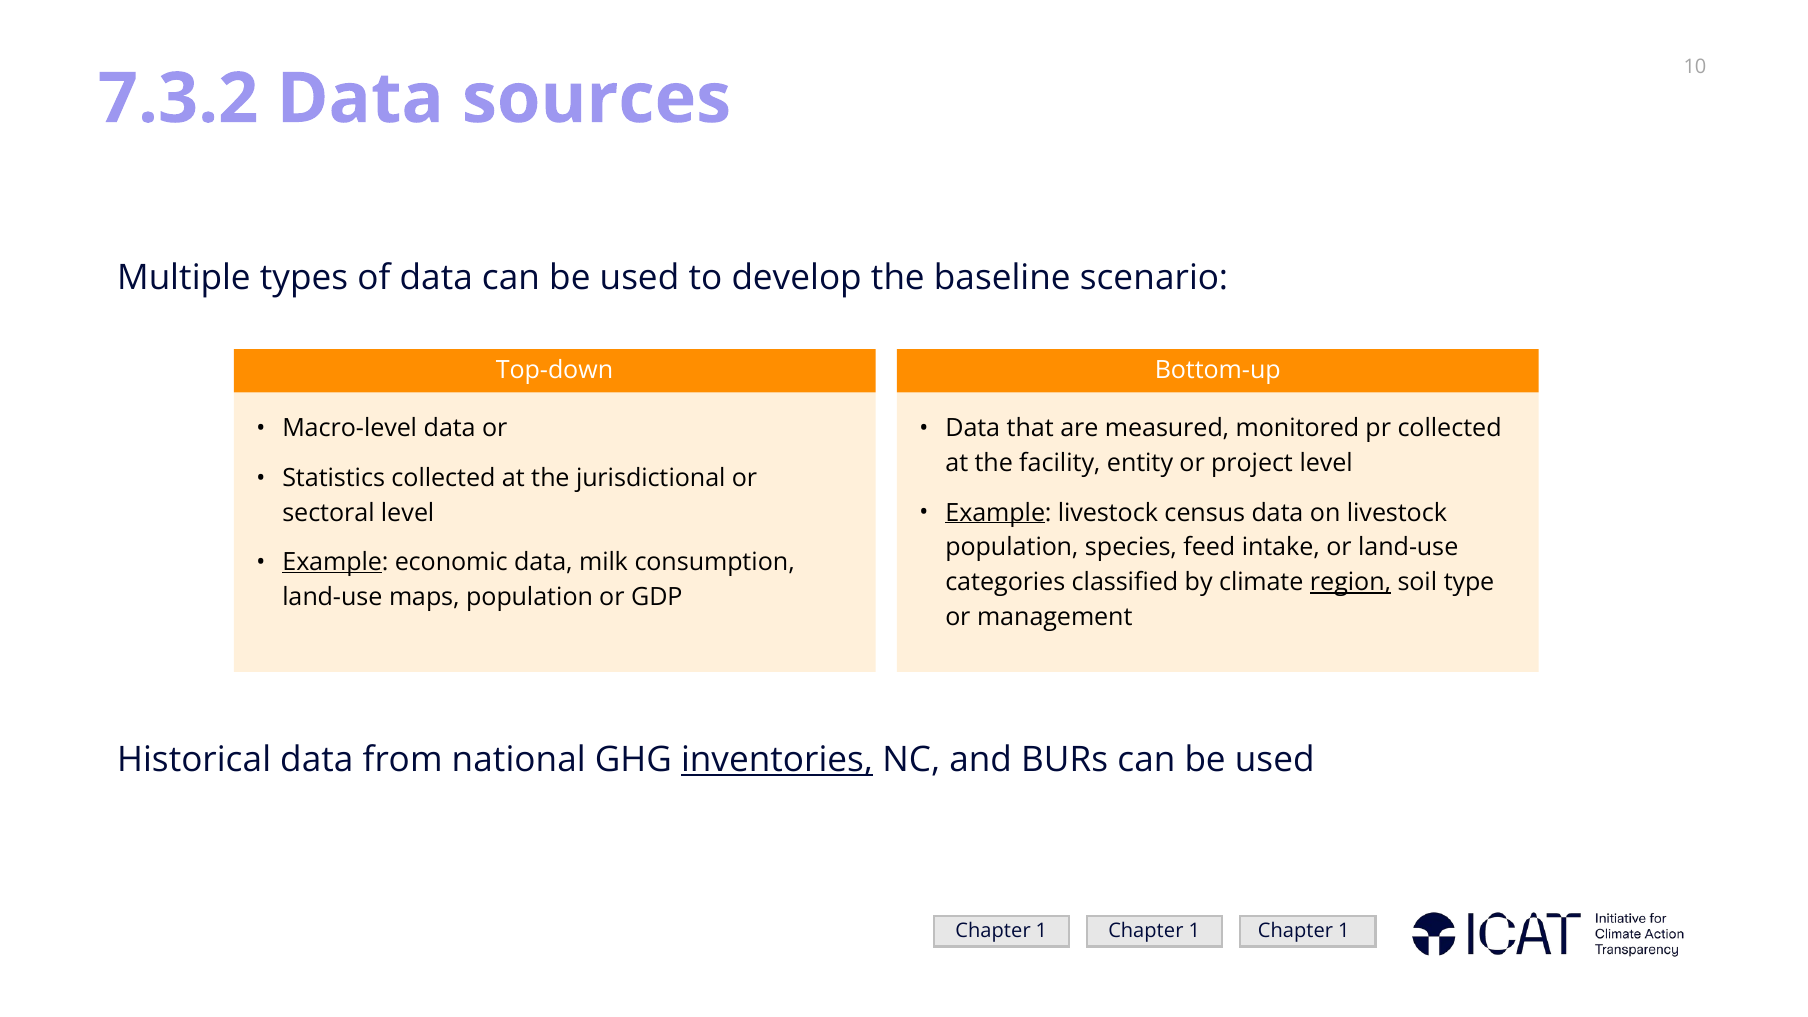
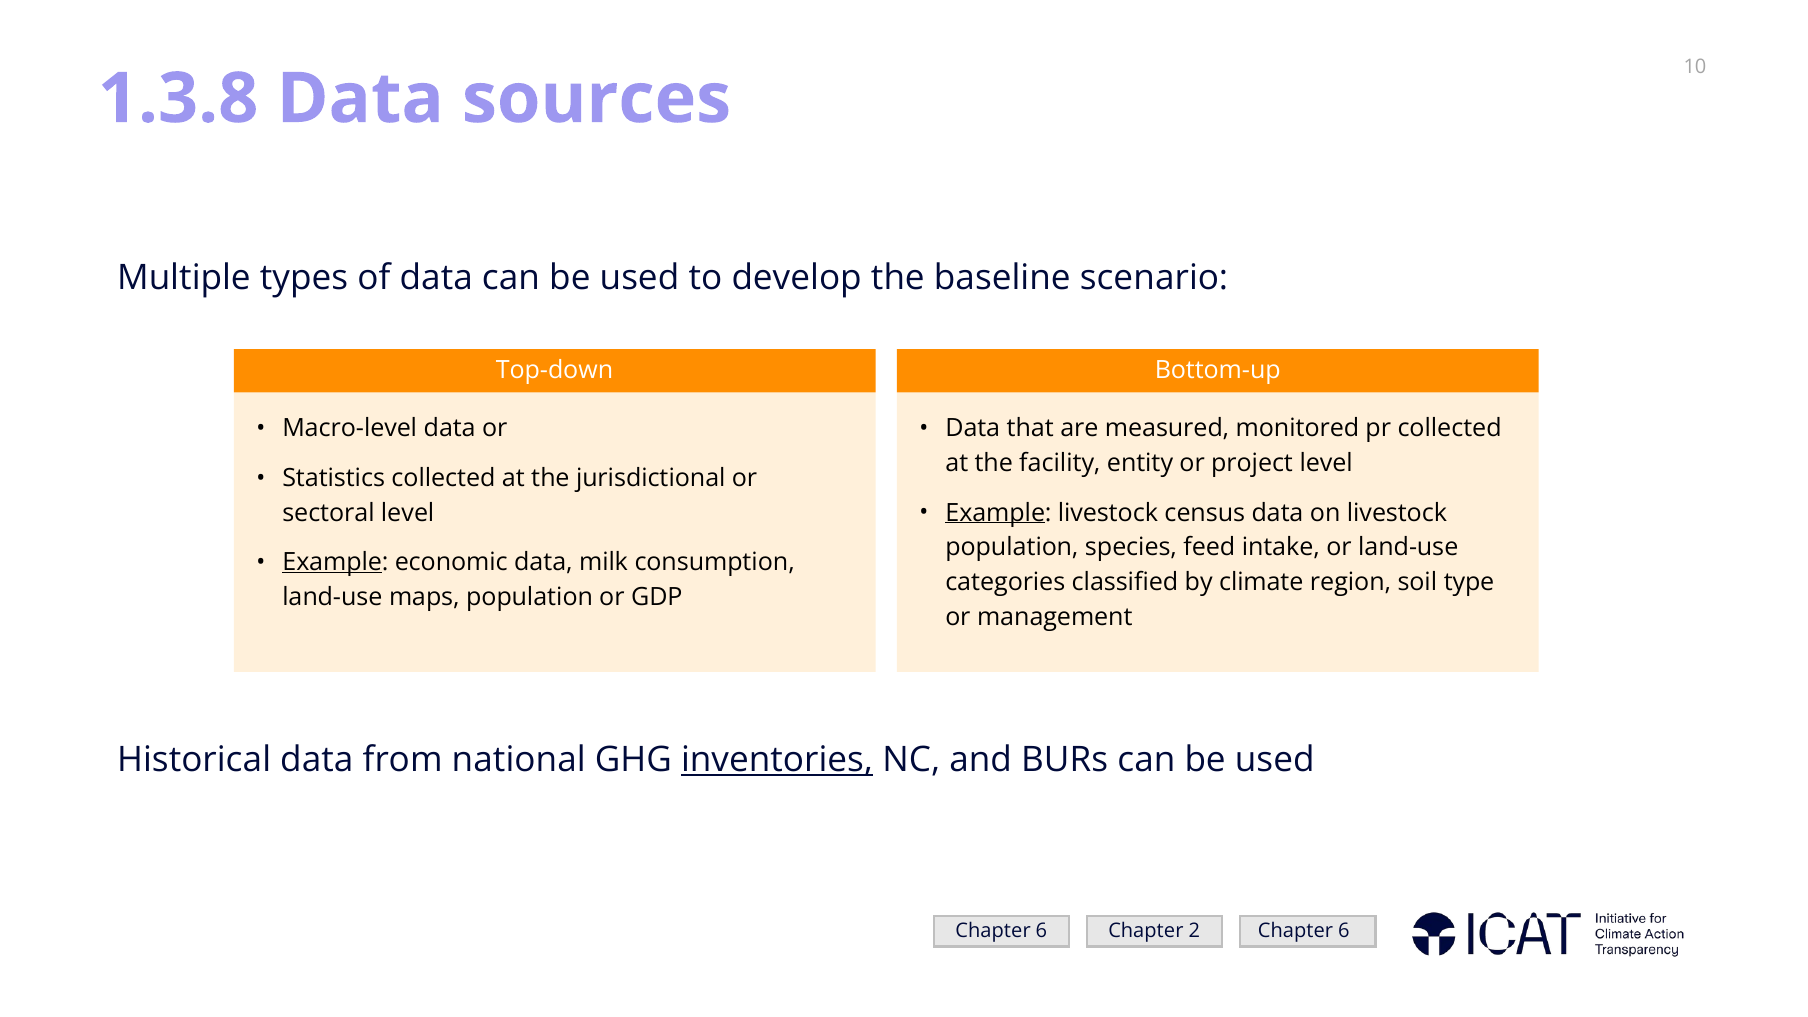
7.3.2: 7.3.2 -> 1.3.8 (178, 99)
region underline: present -> none (1351, 582)
1: 1 -> 6 (1041, 931)
1: 1 -> 2 (1194, 931)
1: 1 -> 6 (1344, 931)
